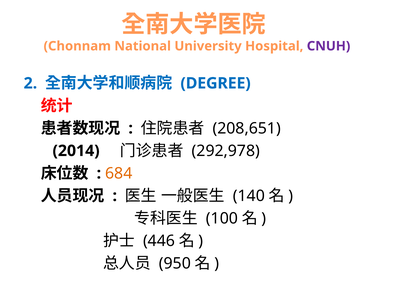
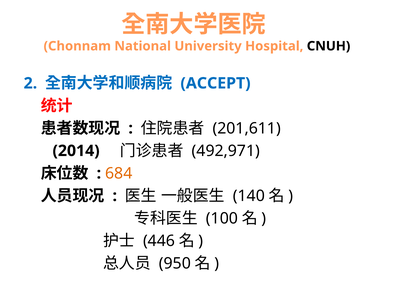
CNUH colour: purple -> black (329, 46)
DEGREE: DEGREE -> ACCEPT (216, 83)
208,651: 208,651 -> 201,611 (247, 129)
292,978: 292,978 -> 492,971 (226, 151)
